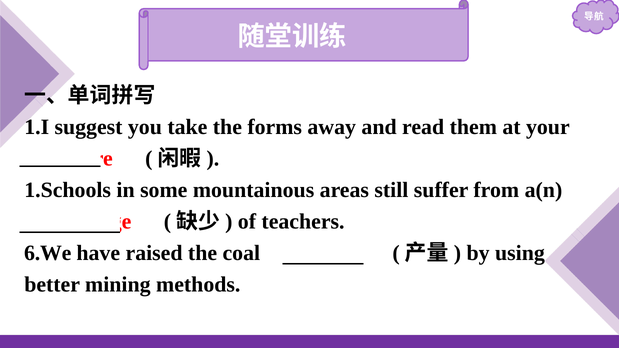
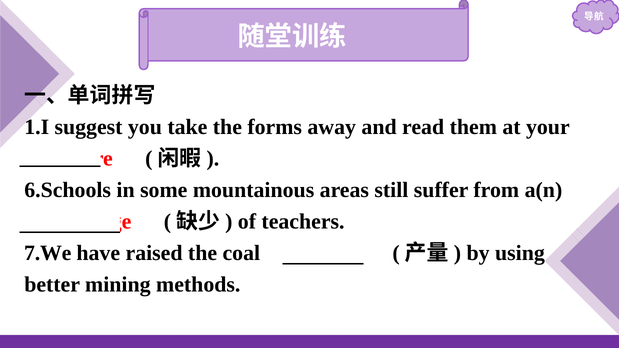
1.Schools: 1.Schools -> 6.Schools (68, 190)
6.We: 6.We -> 7.We (48, 253)
